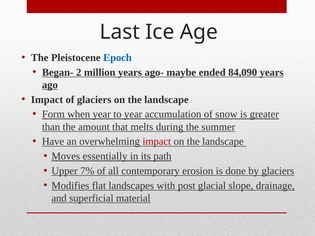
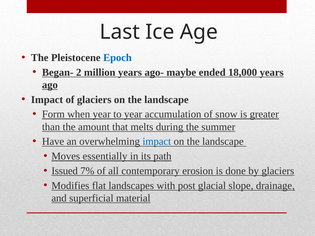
84,090: 84,090 -> 18,000 (243, 72)
impact colour: red -> blue (157, 142)
Upper: Upper -> Issued (65, 171)
